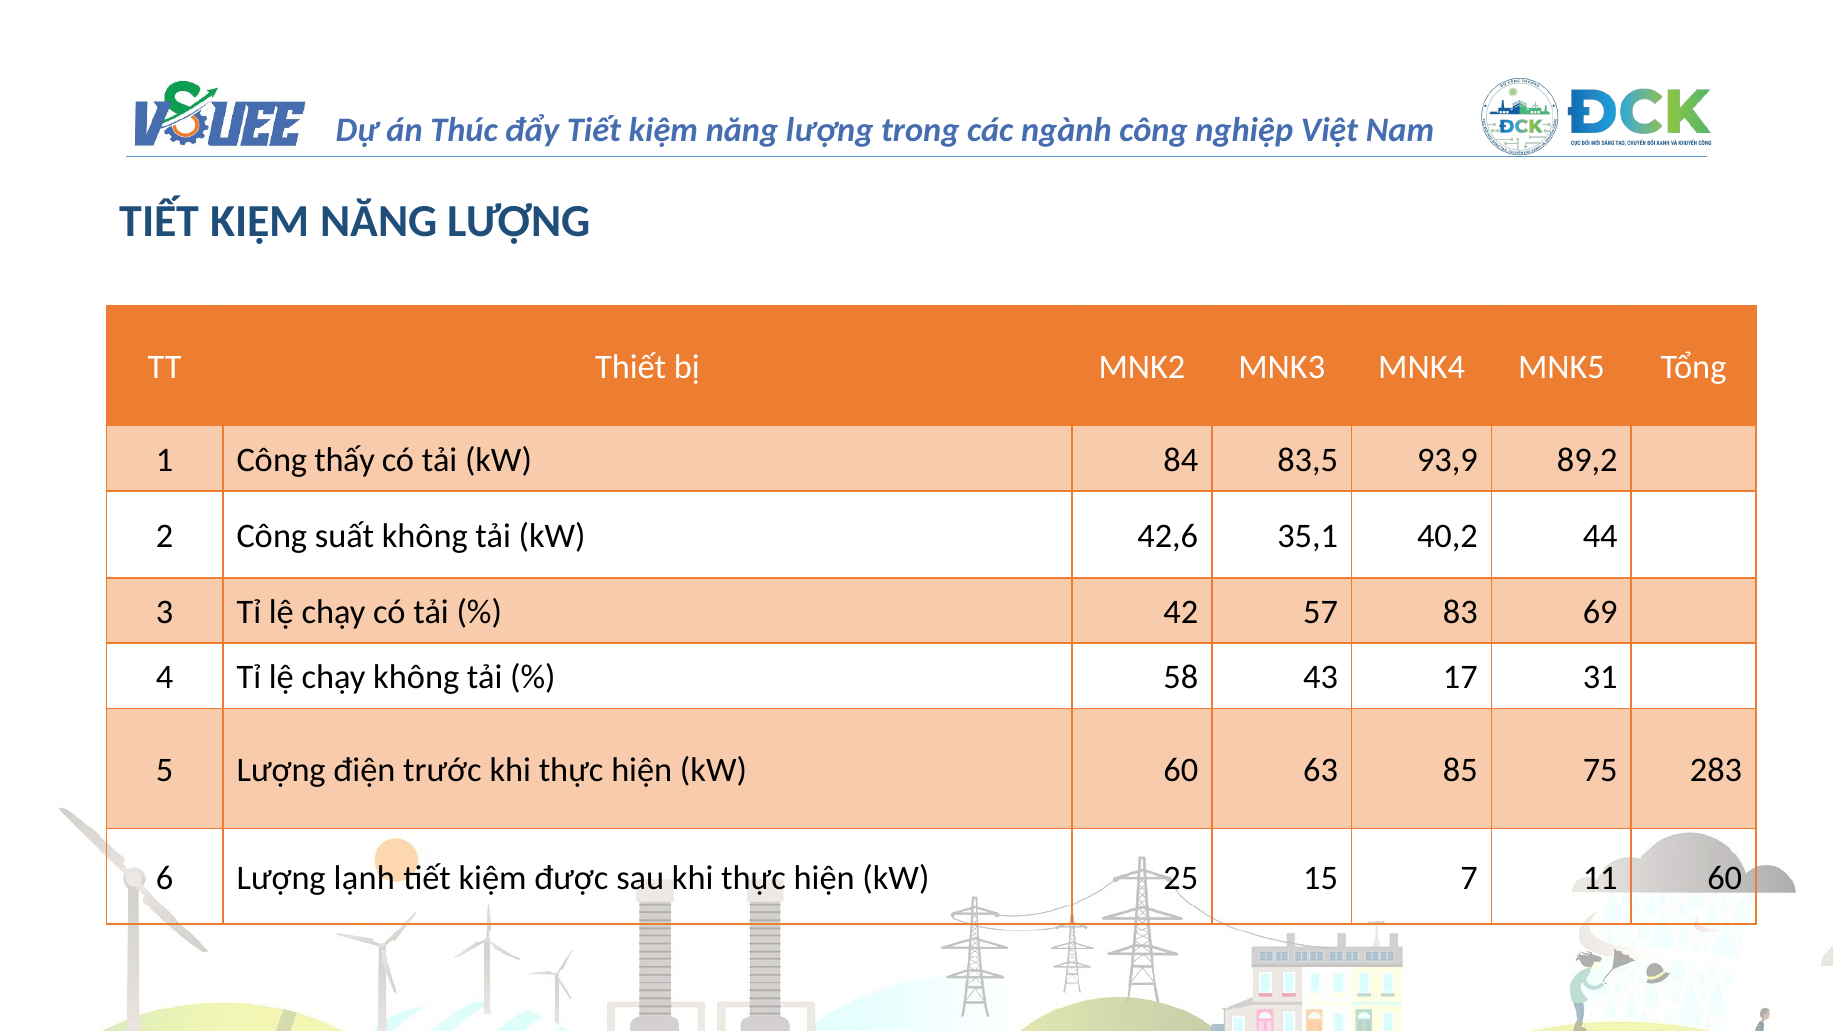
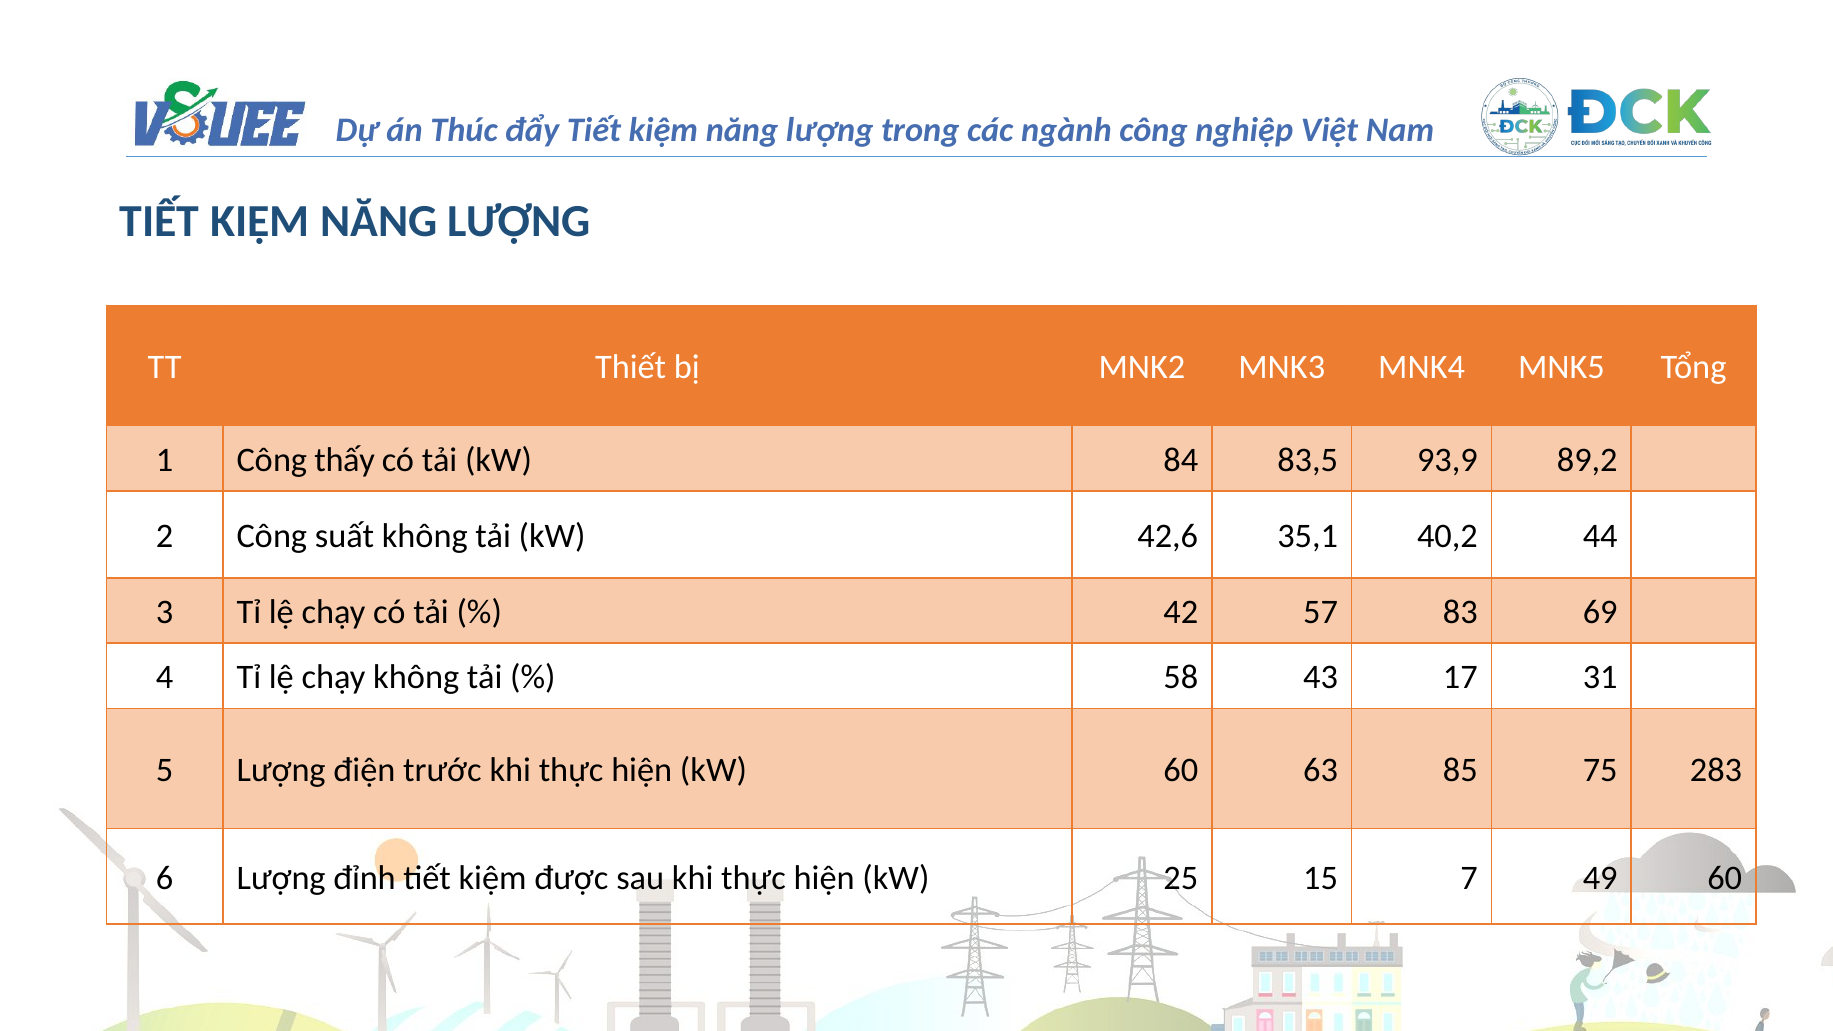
lạnh: lạnh -> đỉnh (365, 878)
11: 11 -> 49 (1600, 878)
